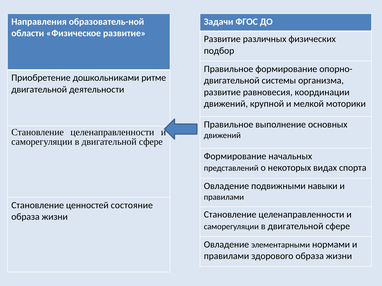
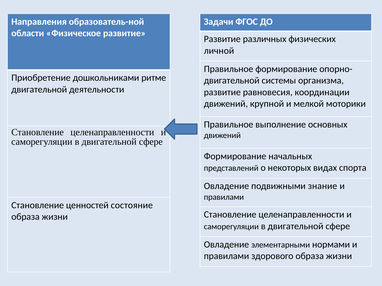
подбор: подбор -> личной (219, 51)
навыки: навыки -> знание (323, 186)
